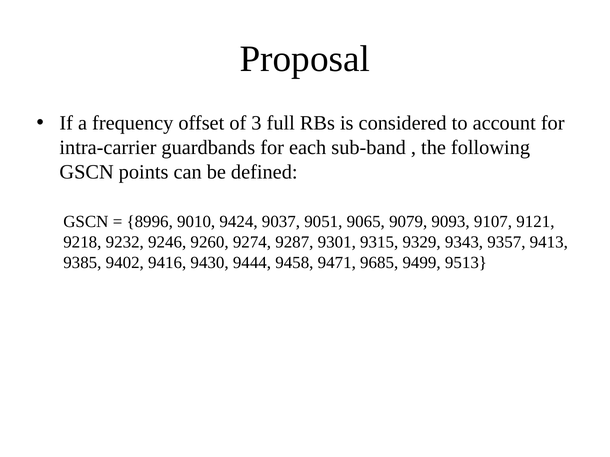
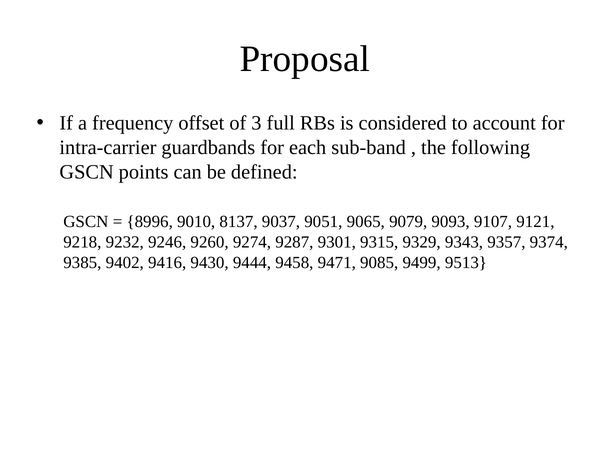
9424: 9424 -> 8137 (239, 222)
9413: 9413 -> 9374 (549, 242)
9685: 9685 -> 9085 (379, 263)
